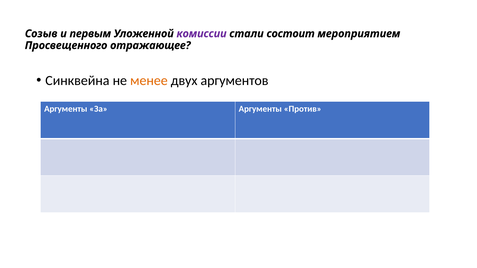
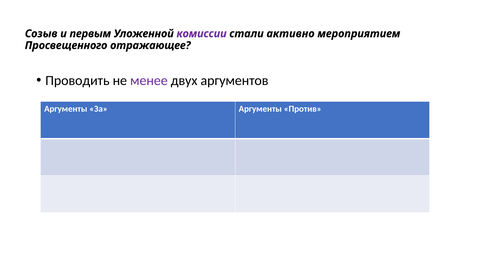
состоит: состоит -> активно (291, 34)
Синквейна: Синквейна -> Проводить (77, 81)
менее colour: orange -> purple (149, 81)
